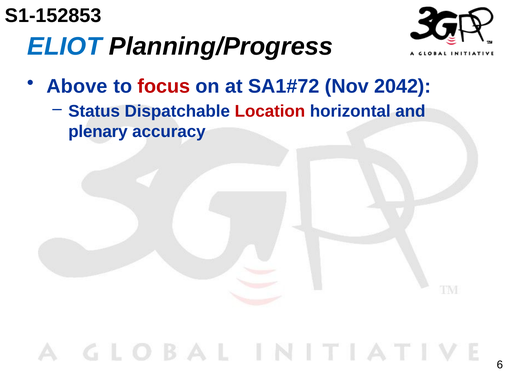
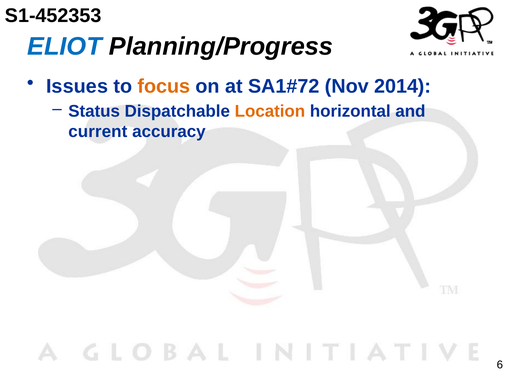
S1-152853: S1-152853 -> S1-452353 (53, 16)
Above: Above -> Issues (77, 86)
focus colour: red -> orange (164, 86)
2042: 2042 -> 2014 (403, 86)
Location colour: red -> orange (270, 111)
plenary: plenary -> current (98, 132)
